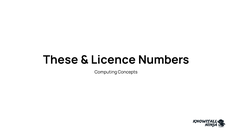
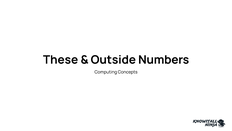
Licence: Licence -> Outside (113, 60)
